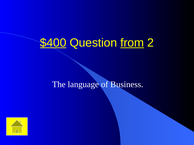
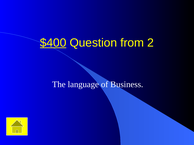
from underline: present -> none (132, 43)
